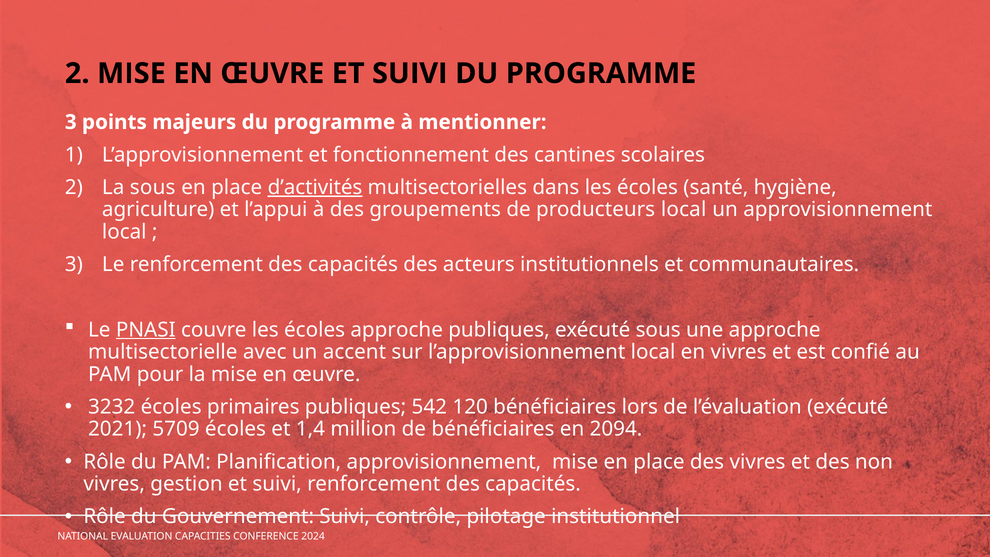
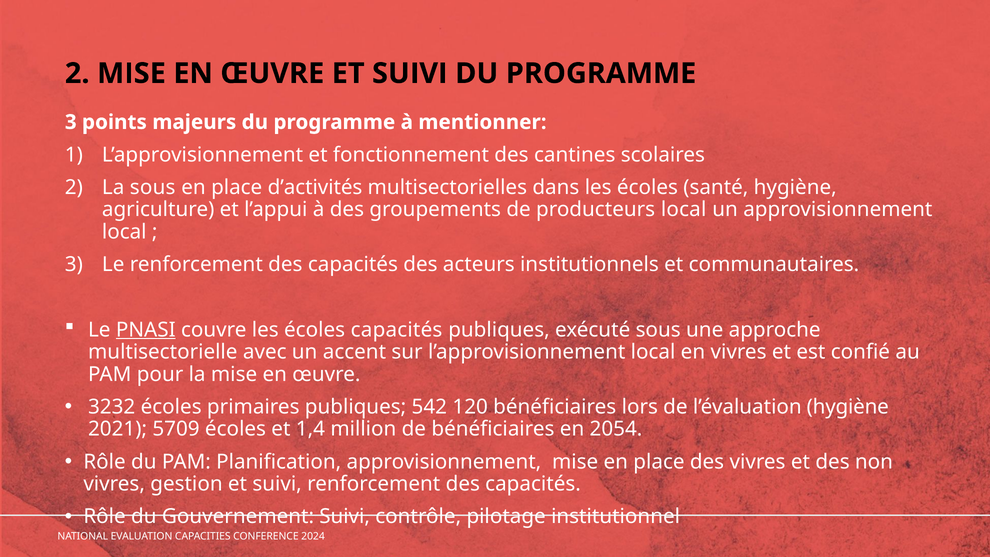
d’activités underline: present -> none (315, 187)
écoles approche: approche -> capacités (397, 330)
l’évaluation exécuté: exécuté -> hygiène (848, 407)
2094: 2094 -> 2054 (616, 429)
